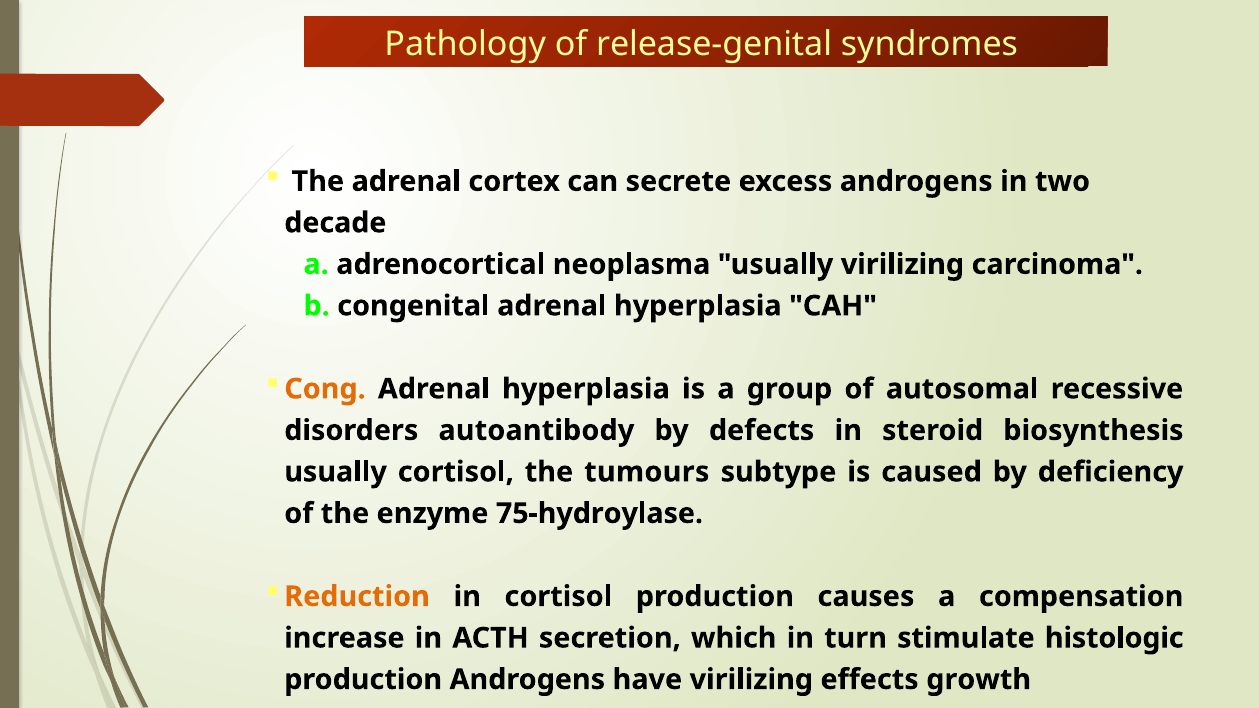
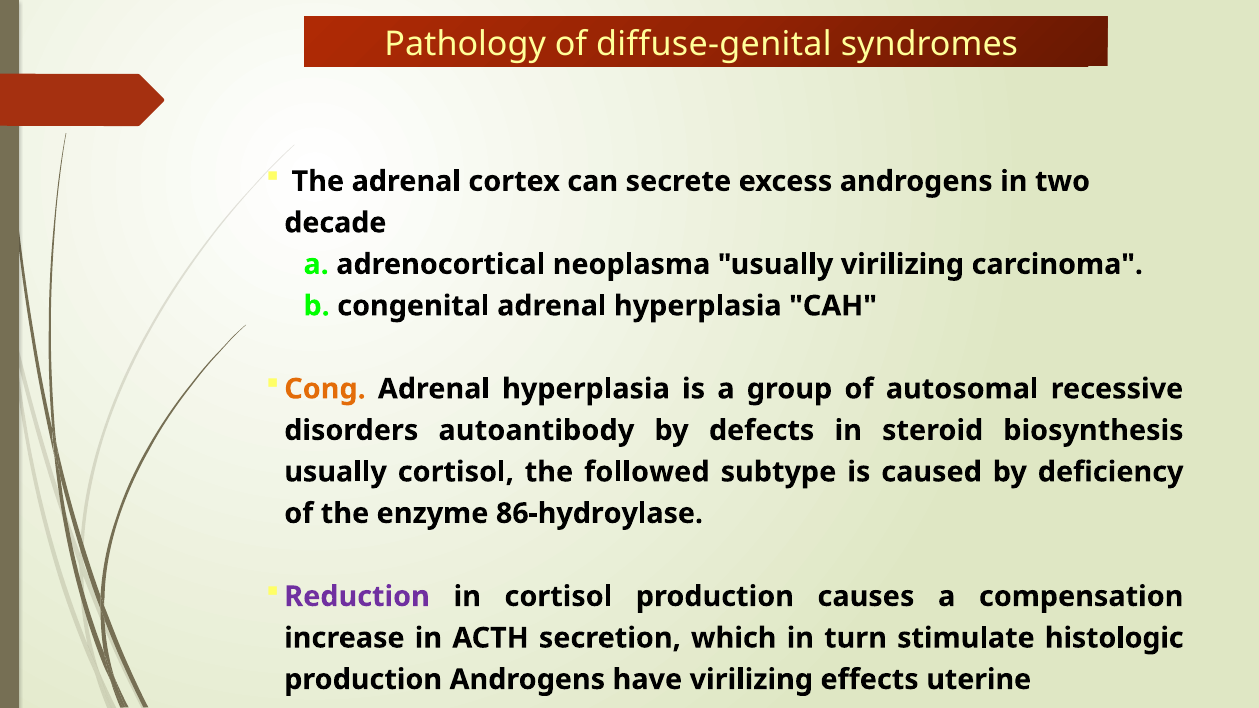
release-genital: release-genital -> diffuse-genital (714, 44)
tumours: tumours -> followed (647, 472)
75-hydroylase: 75-hydroylase -> 86-hydroylase (599, 514)
Reduction colour: orange -> purple (357, 597)
growth: growth -> uterine (979, 680)
